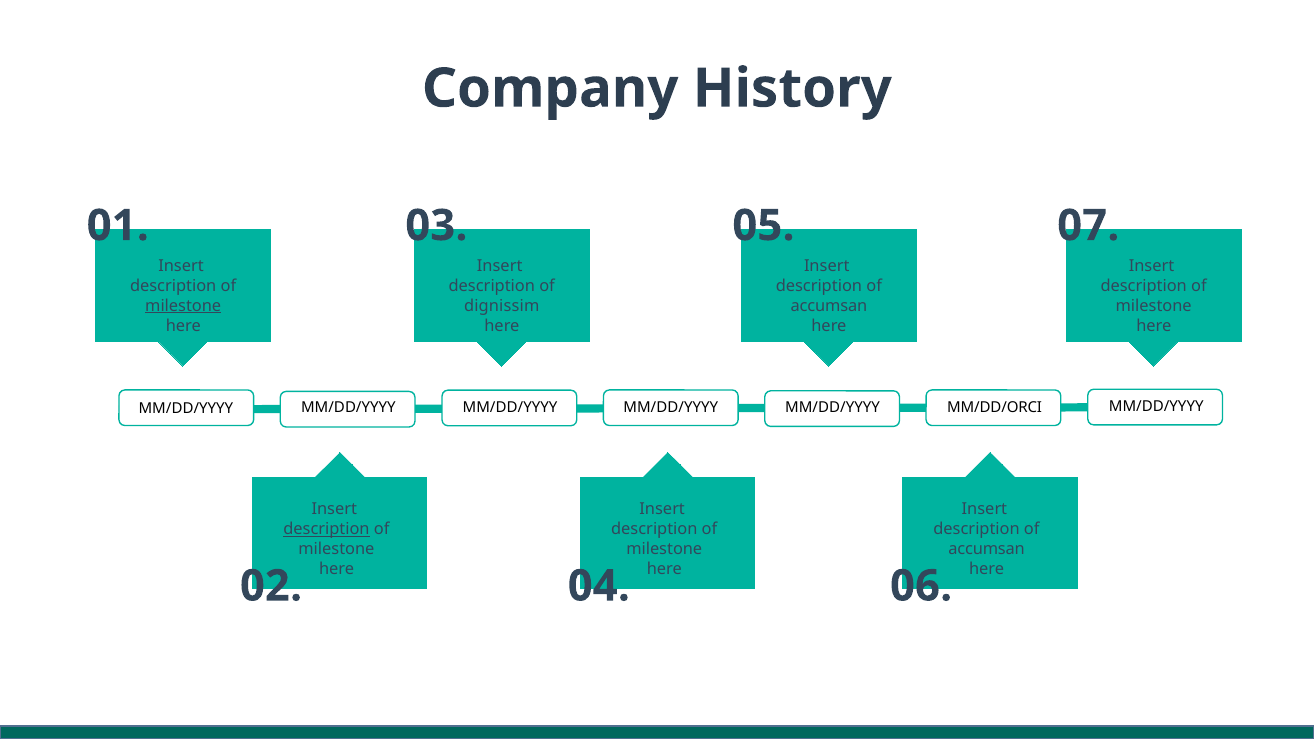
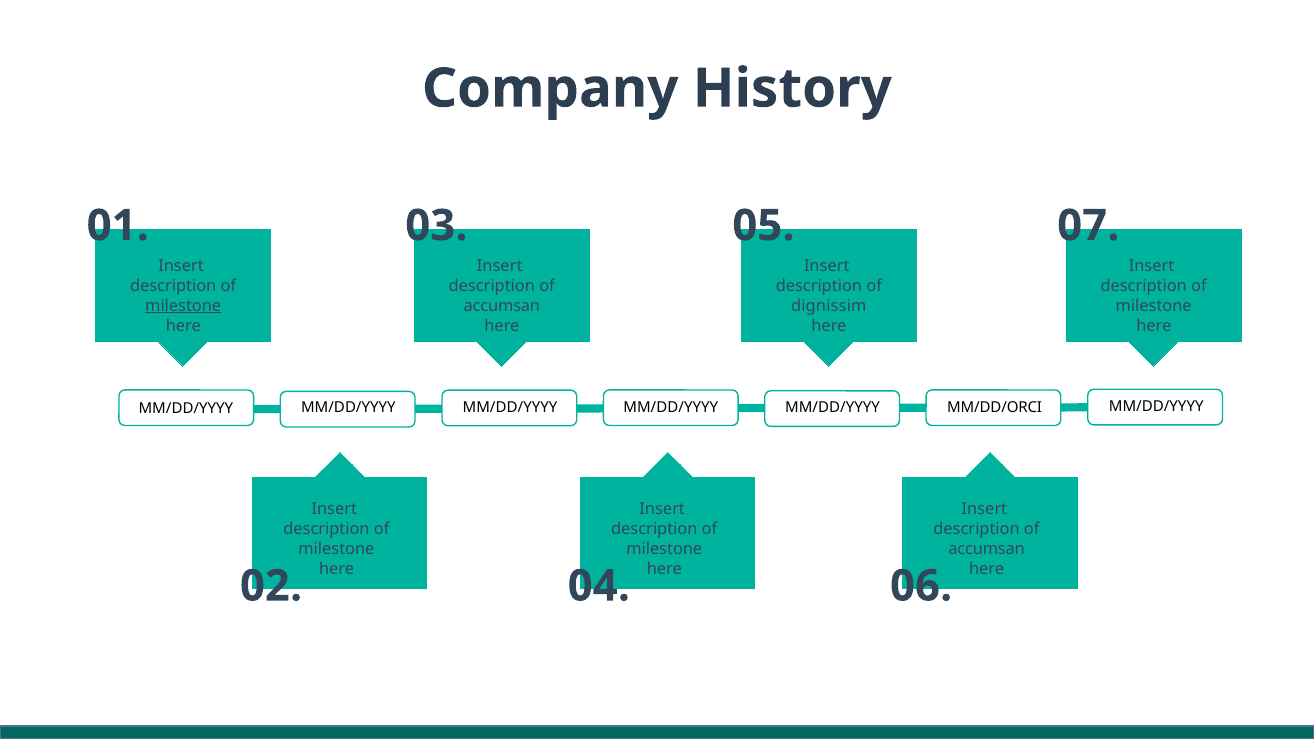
dignissim: dignissim -> accumsan (502, 306)
accumsan: accumsan -> dignissim (829, 306)
description underline: present -> none (327, 529)
